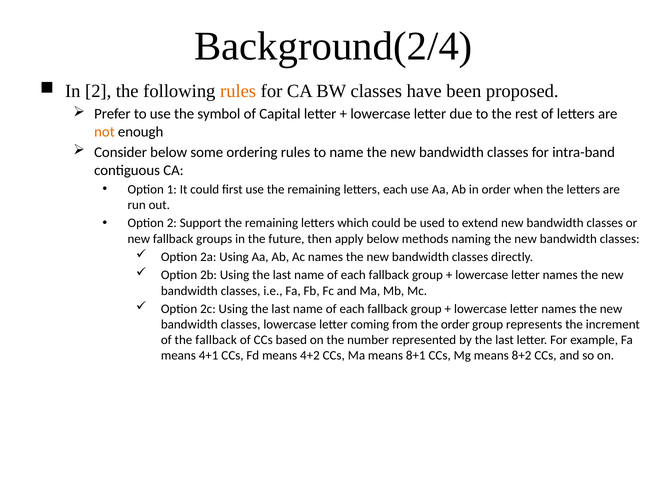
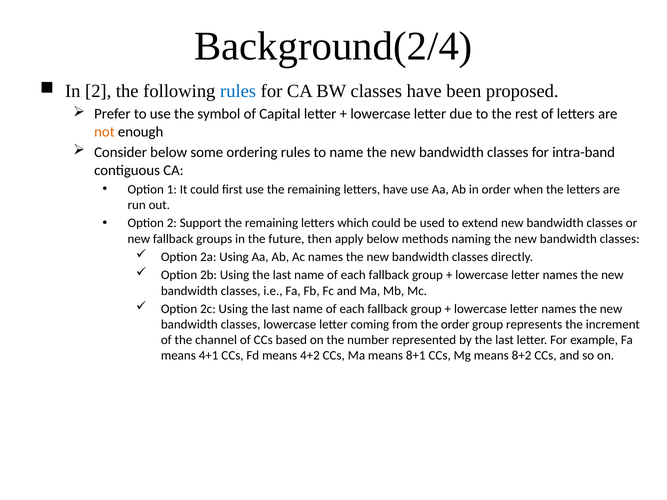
rules colour: orange -> blue (238, 91)
letters each: each -> have (395, 189)
the fallback: fallback -> channel (216, 340)
